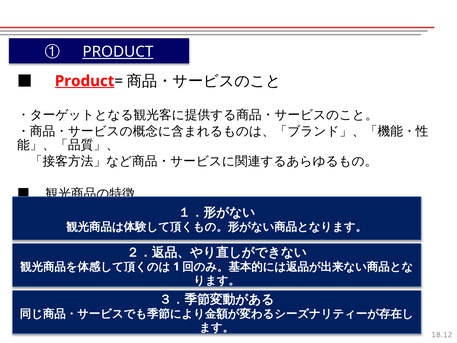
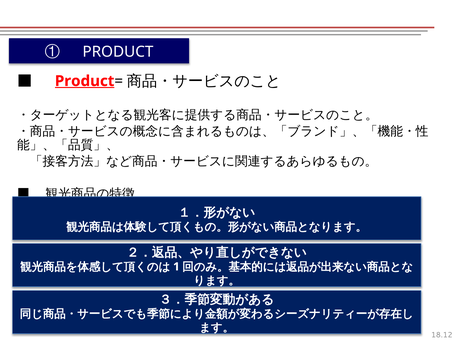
PRODUCT underline: present -> none (118, 52)
